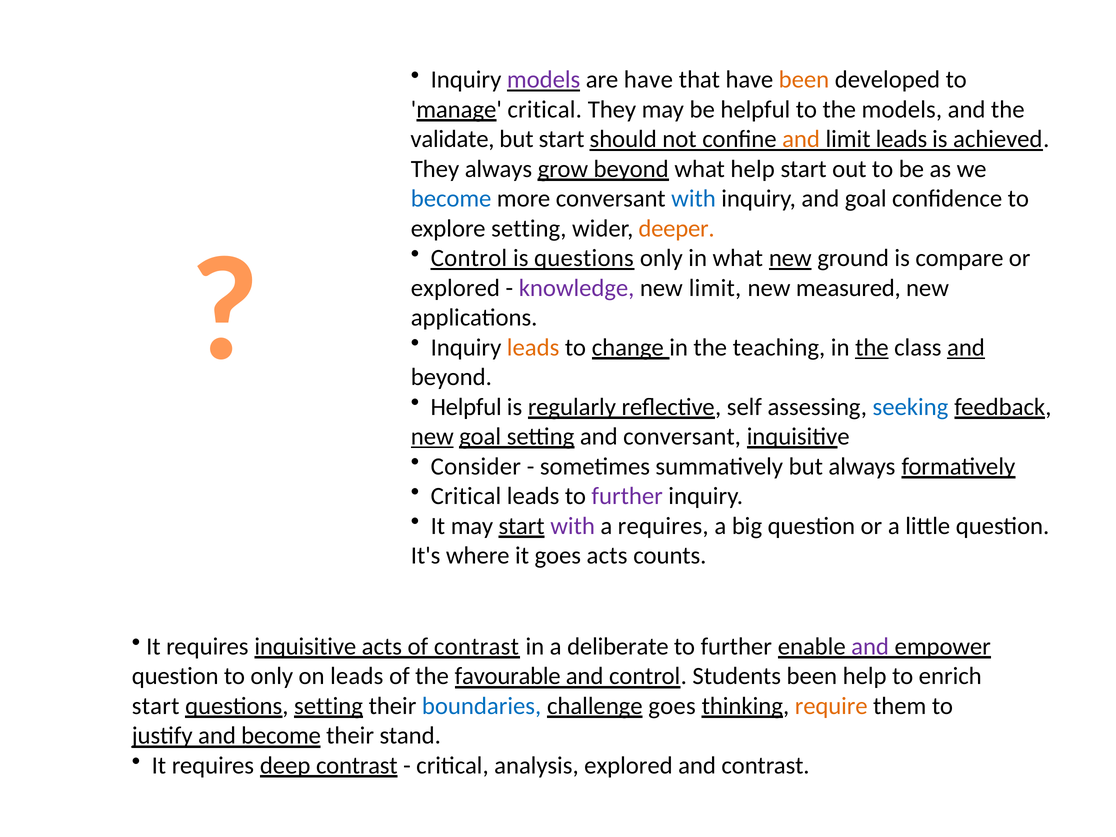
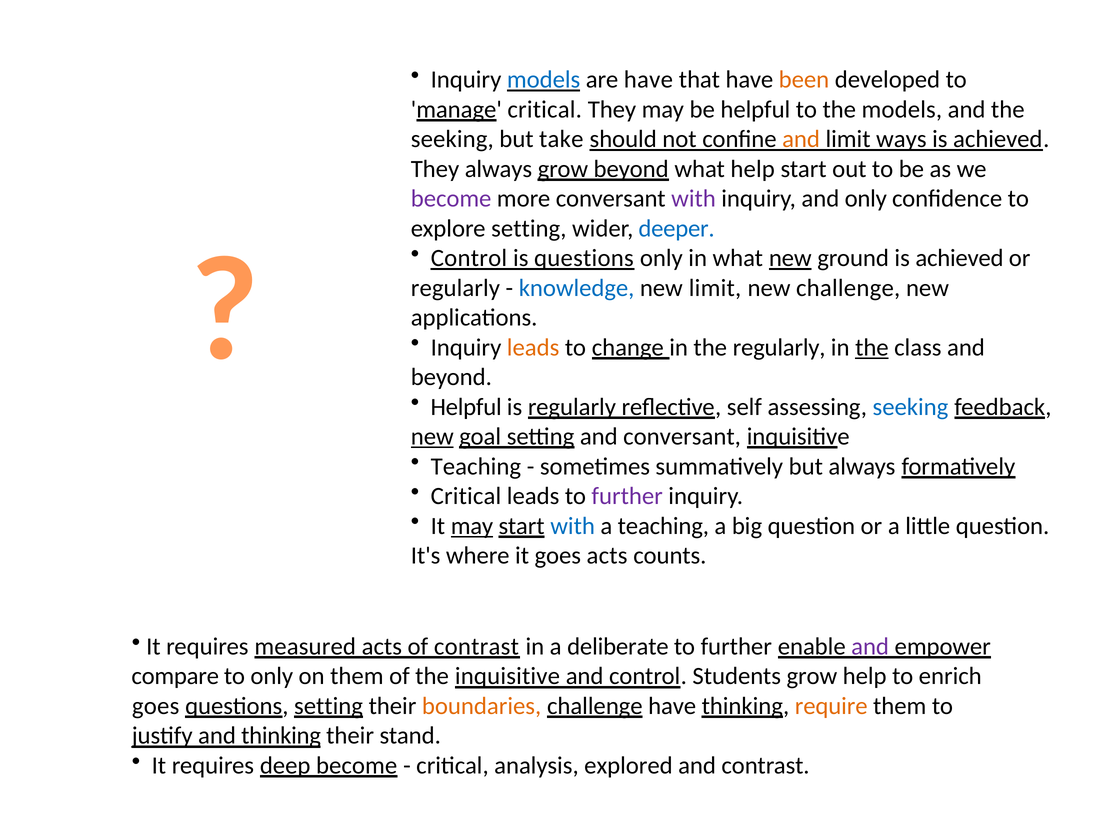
models colour: purple -> blue (544, 80)
validate: validate -> seeking (452, 139)
but start: start -> take (561, 139)
limit leads: leads -> ways (901, 139)
become colour: blue -> purple (451, 199)
with colour: blue -> purple (694, 199)
and goal: goal -> only (866, 199)
deeper colour: orange -> blue (677, 228)
ground is compare: compare -> achieved (959, 258)
explored: explored -> regularly (455, 288)
knowledge colour: purple -> blue (577, 288)
new measured: measured -> challenge (848, 288)
the teaching: teaching -> regularly (779, 347)
and underline: present -> none (966, 347)
Consider: Consider -> Teaching (476, 466)
may underline: none -> present (472, 526)
with colour: purple -> blue (573, 526)
a requires: requires -> teaching (663, 526)
requires inquisitive: inquisitive -> measured (305, 647)
question: question -> compare (175, 676)
on leads: leads -> them (357, 676)
the favourable: favourable -> inquisitive (507, 676)
Students been: been -> grow (812, 676)
start: start -> goes (156, 706)
boundaries colour: blue -> orange (482, 706)
challenge goes: goes -> have (672, 706)
and become: become -> thinking (281, 736)
deep contrast: contrast -> become (357, 766)
